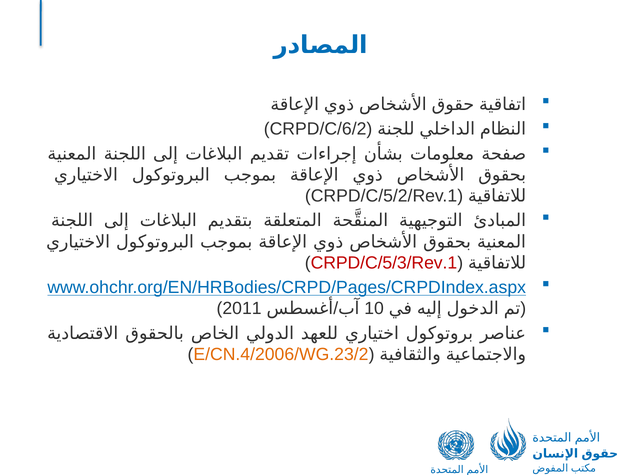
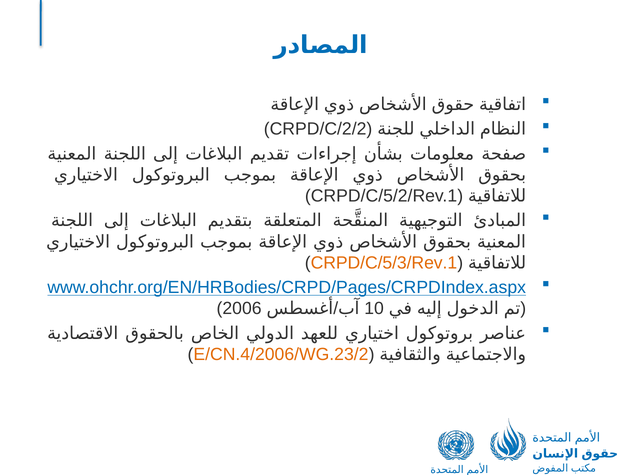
CRPD/C/6/2: CRPD/C/6/2 -> CRPD/C/2/2 (318, 129)
CRPD/C/5/3/Rev.1 colour: red -> orange (384, 263)
2011: 2011 -> 2006 (242, 308)
